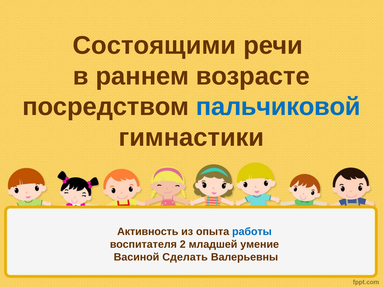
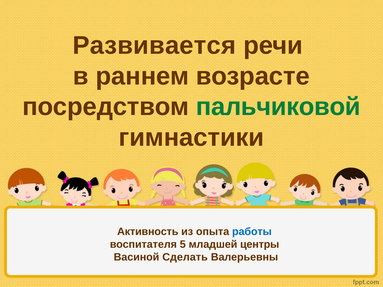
Состоящими: Состоящими -> Развивается (154, 46)
пальчиковой colour: blue -> green (278, 107)
2: 2 -> 5 (183, 245)
умение: умение -> центры (260, 245)
